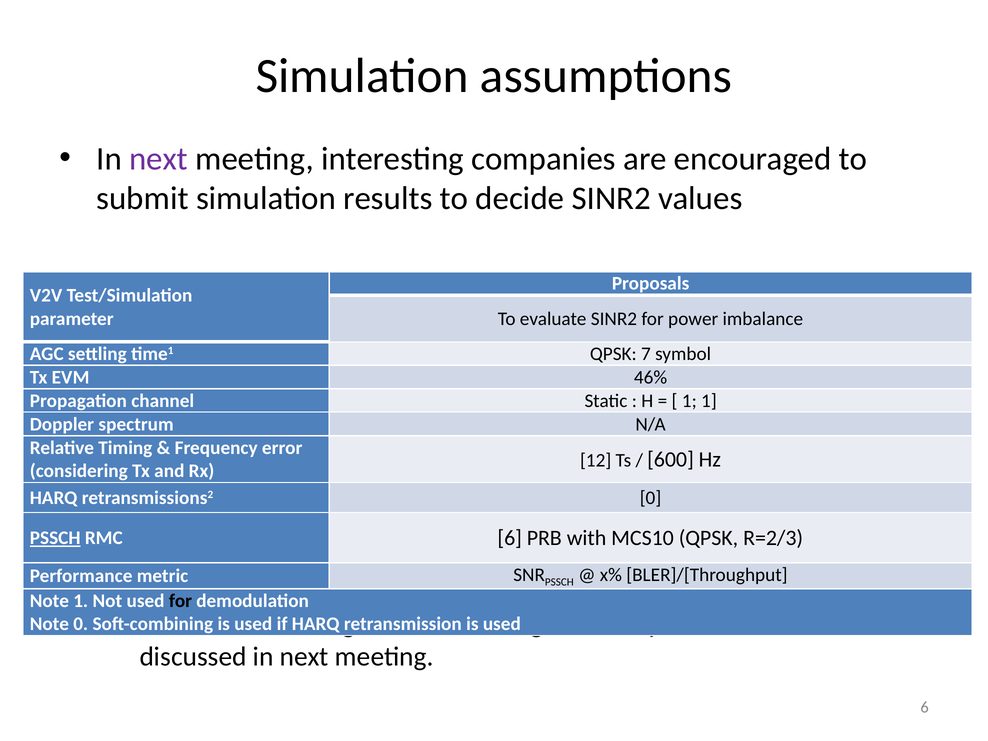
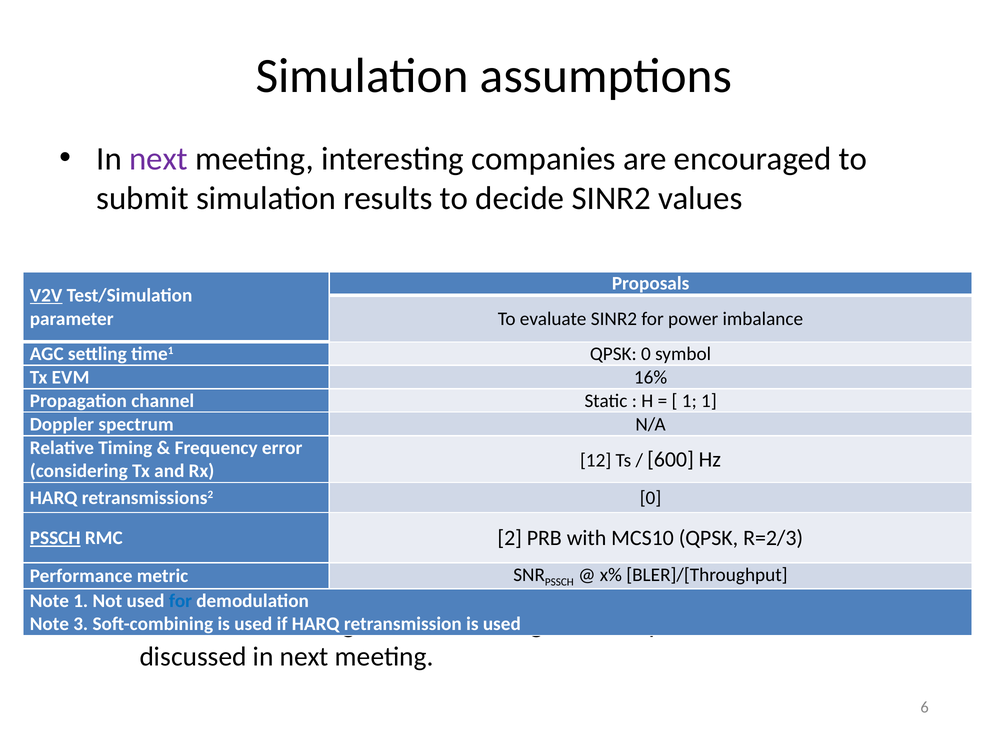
V2V underline: none -> present (46, 295)
QPSK 7: 7 -> 0 (646, 354)
46%: 46% -> 16% (651, 377)
RMC 6: 6 -> 2 (510, 538)
for colour: black -> blue (180, 601)
Note 0: 0 -> 3 (81, 624)
